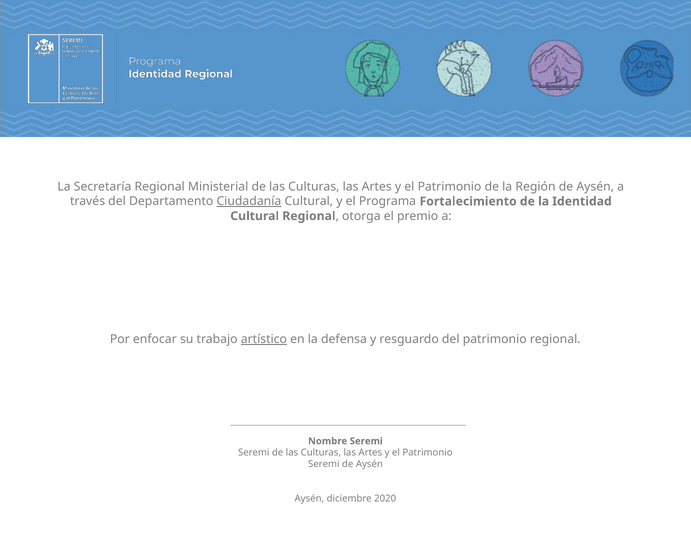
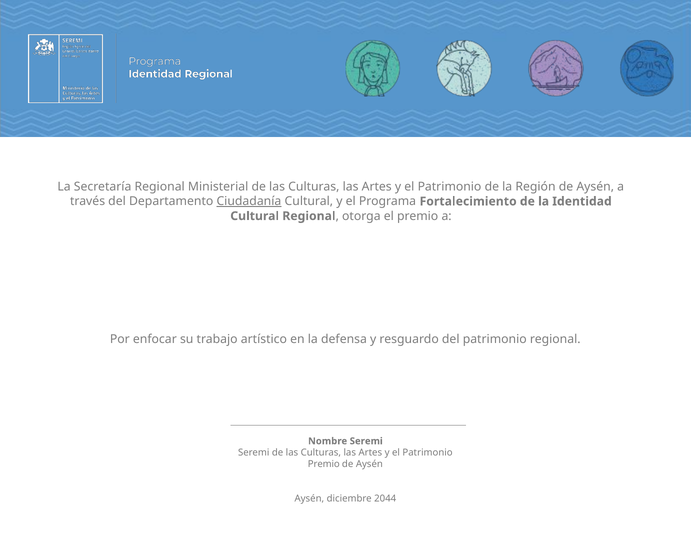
artístico underline: present -> none (264, 339)
Seremi: Seremi -> Premio (324, 464)
2020: 2020 -> 2044 (385, 499)
